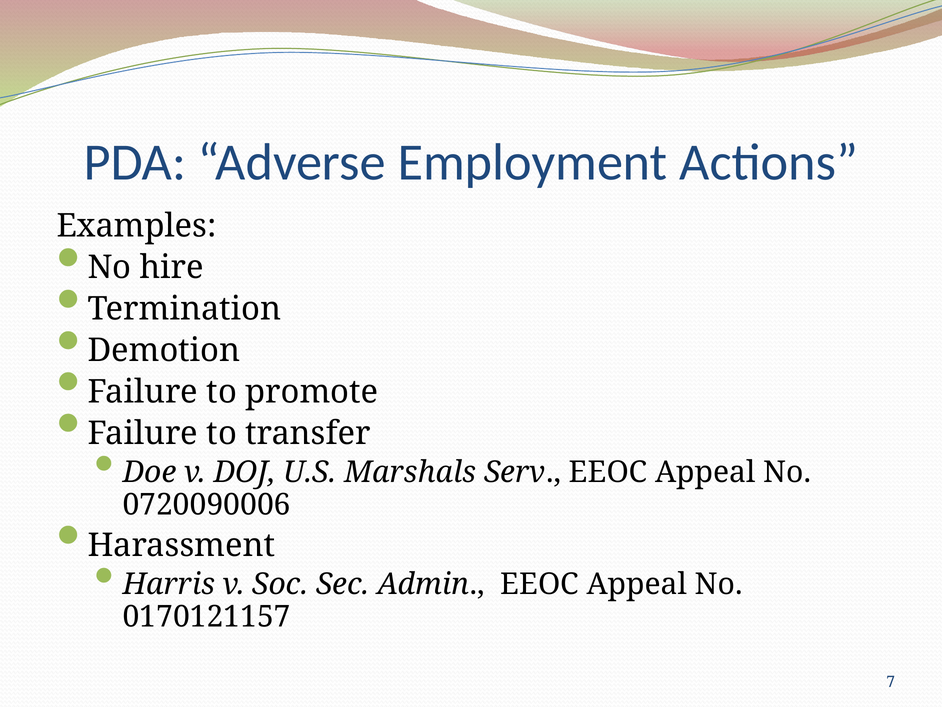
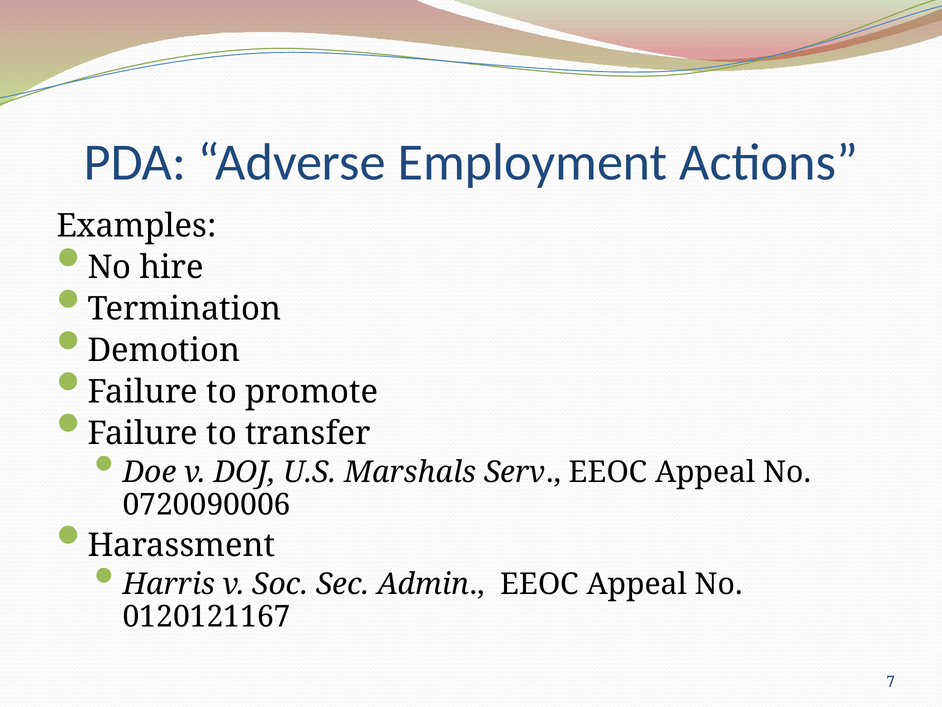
0170121157: 0170121157 -> 0120121167 (207, 617)
